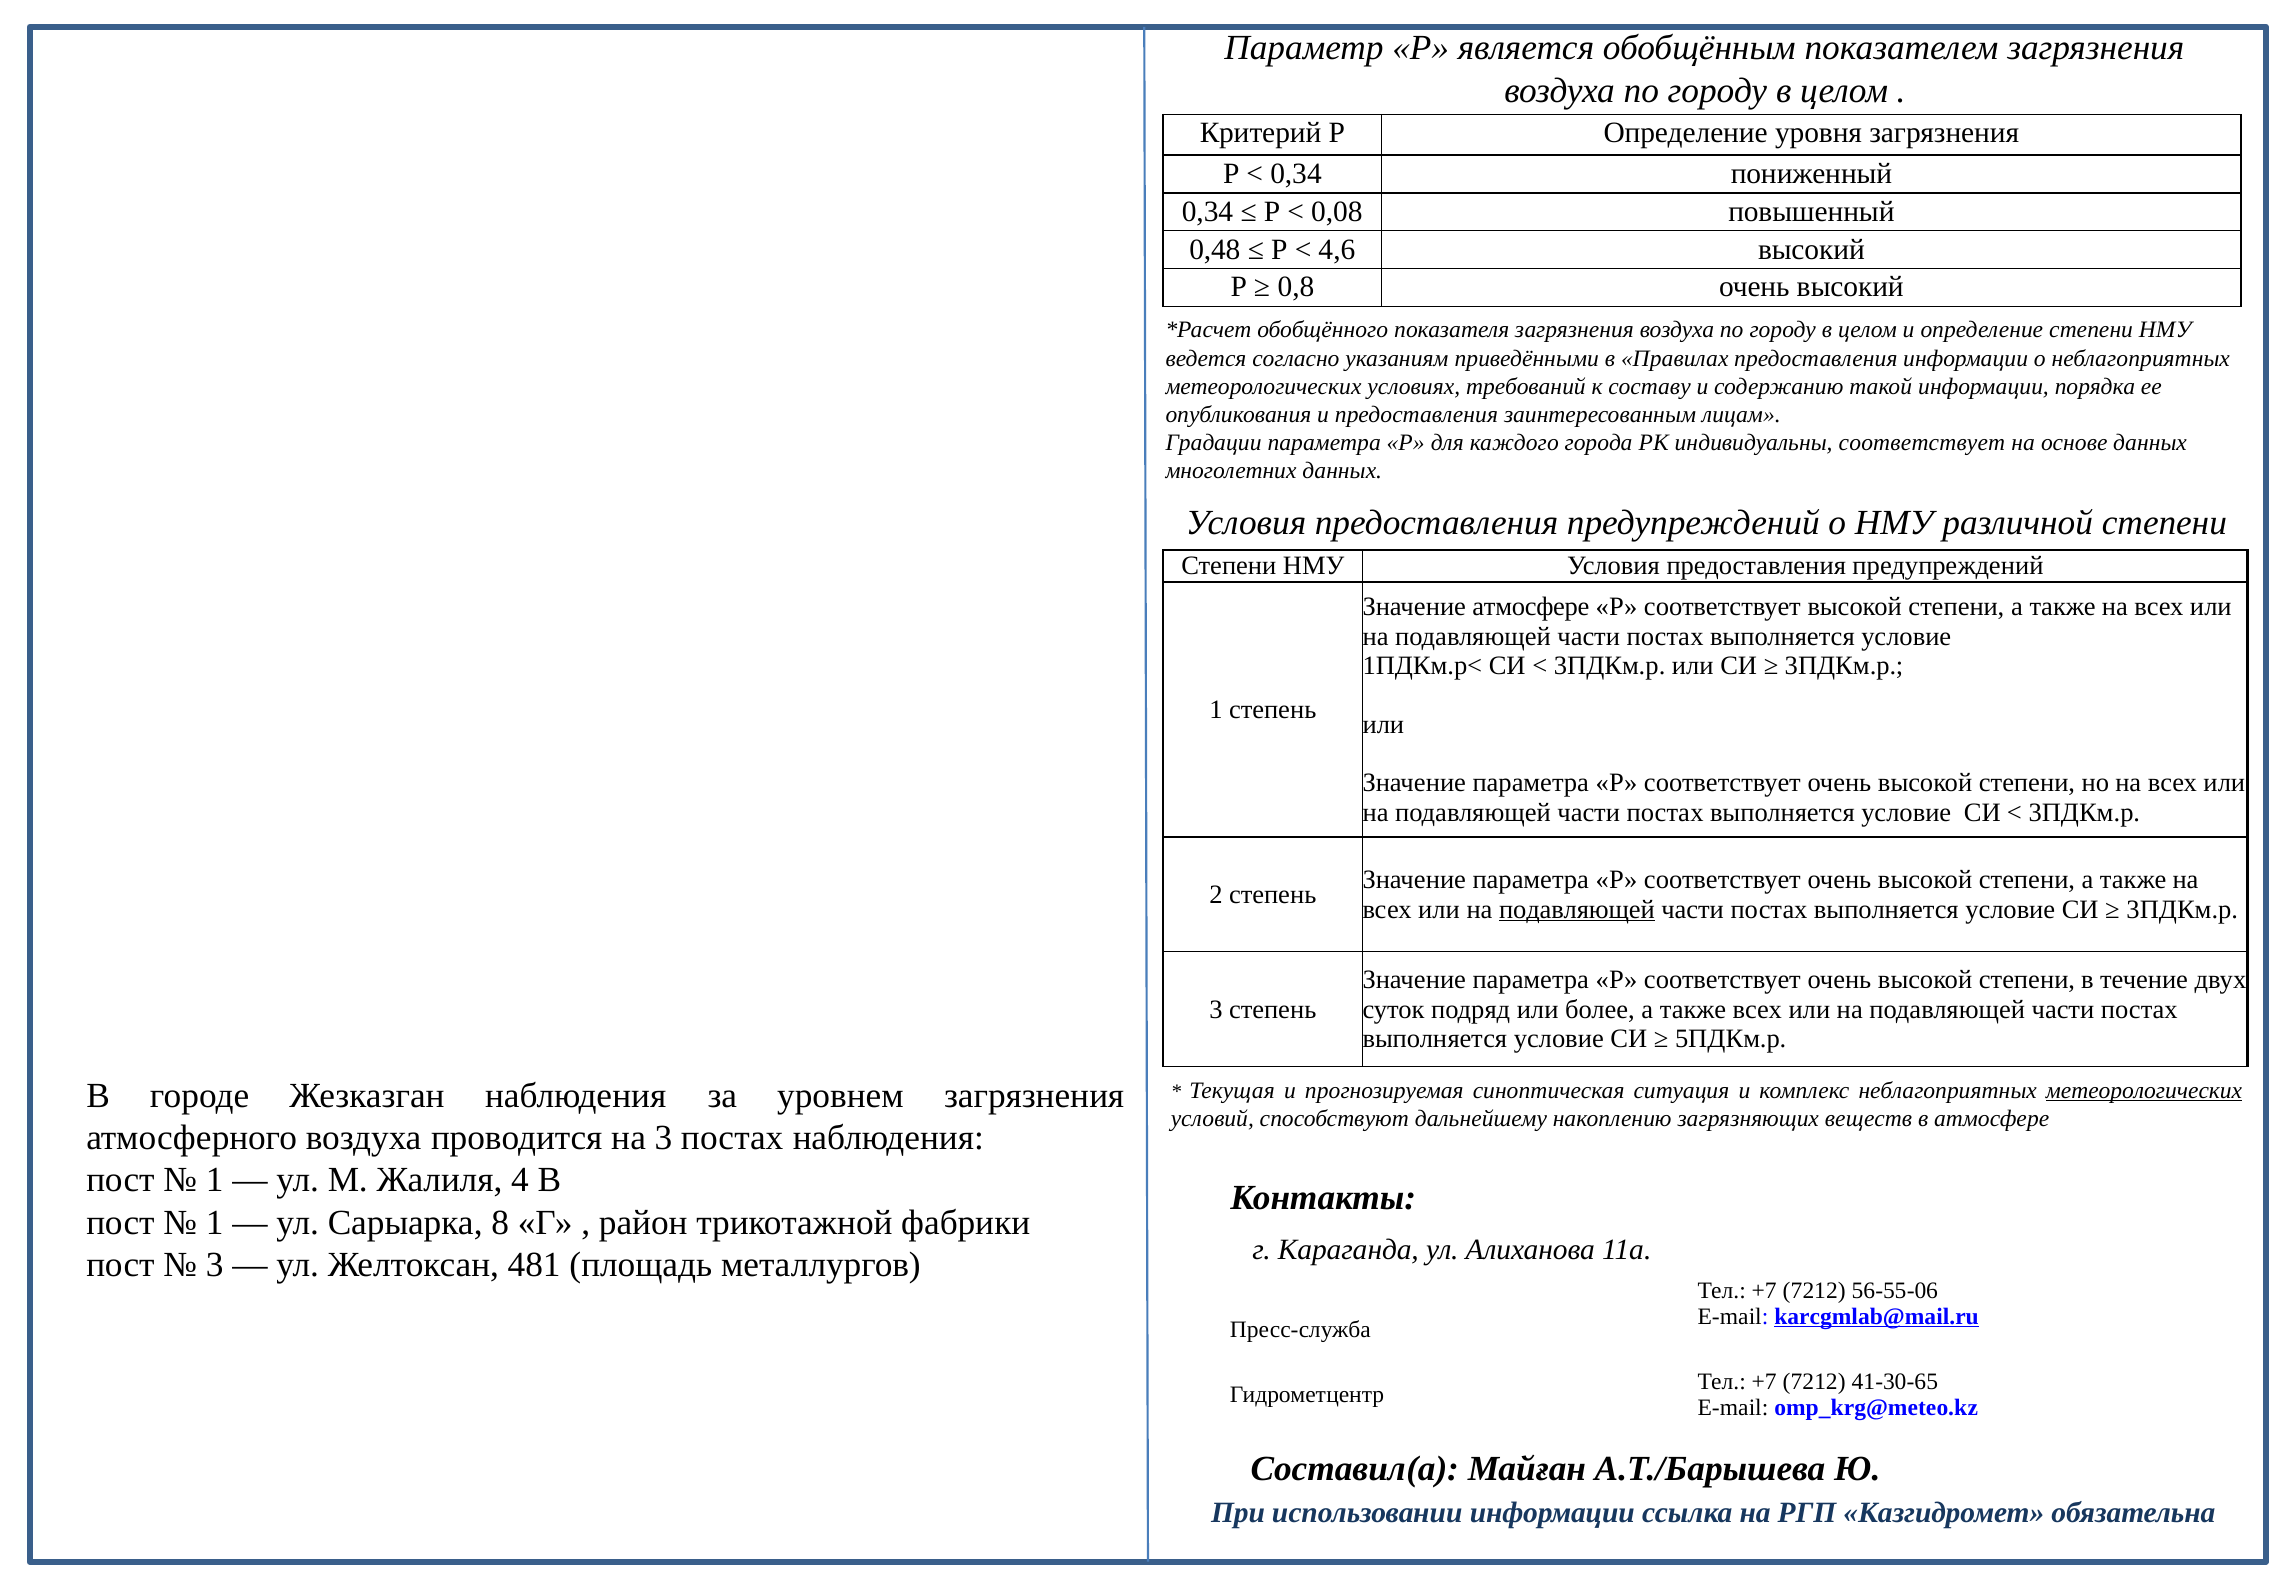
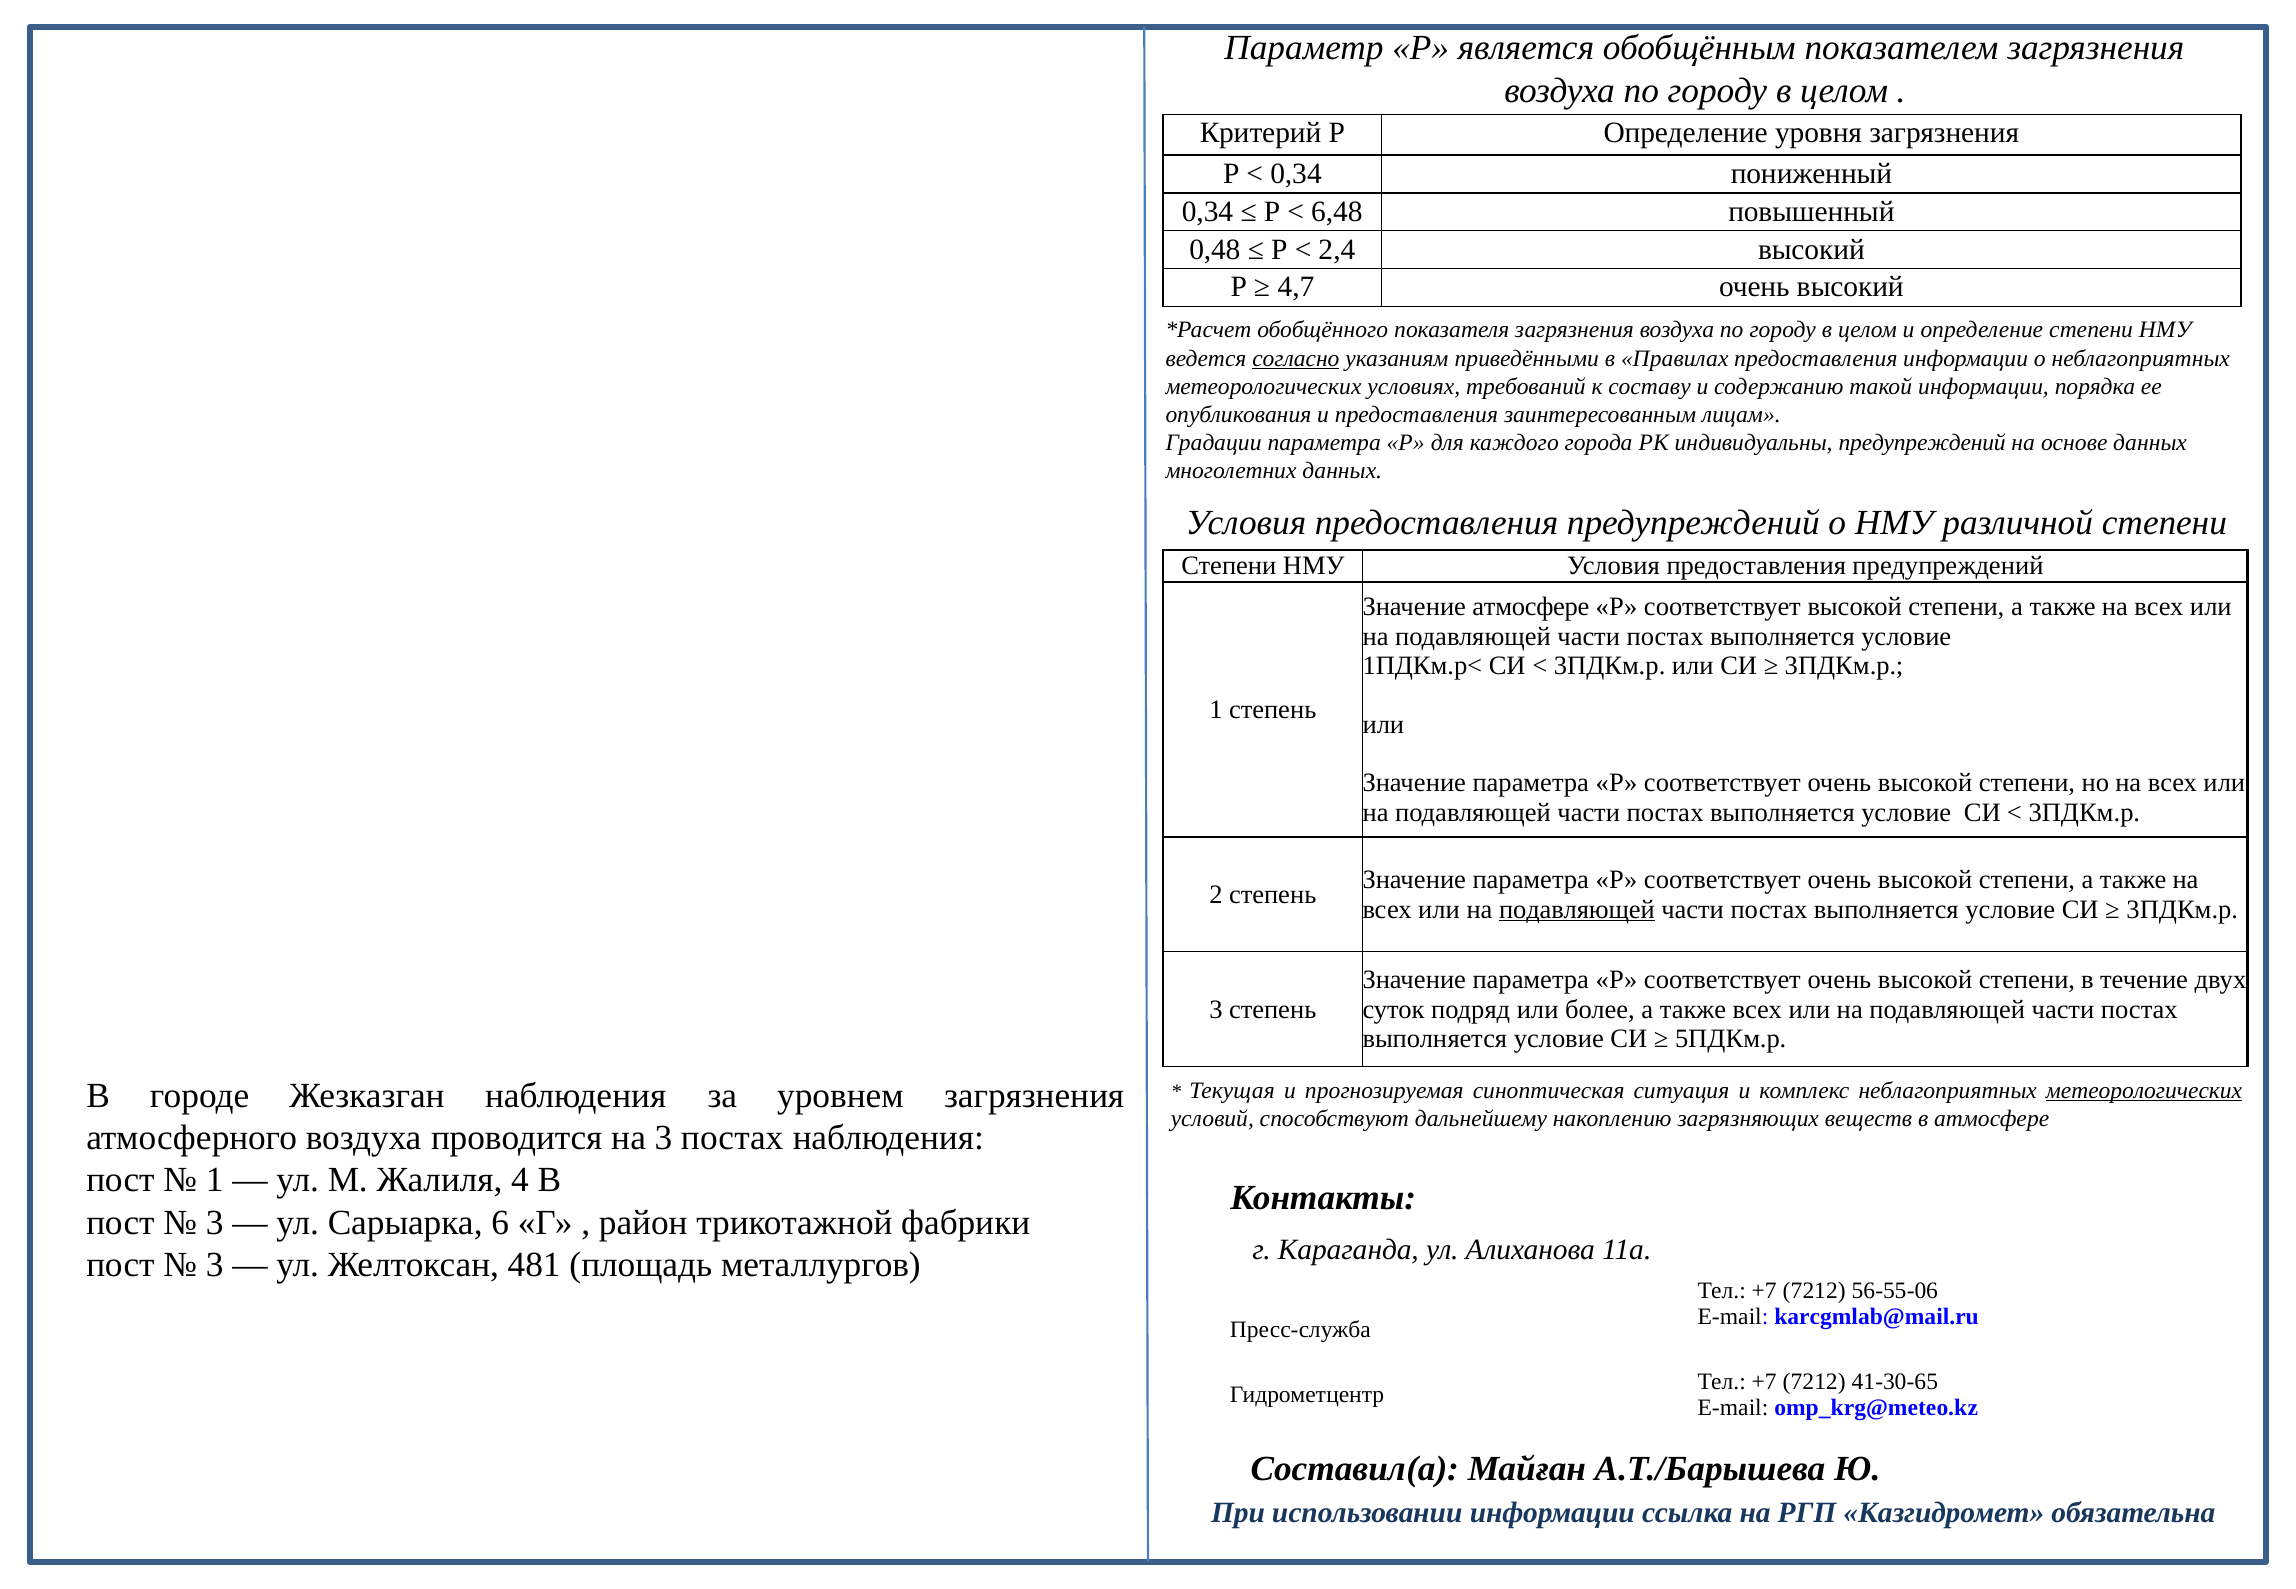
0,08: 0,08 -> 6,48 (1337, 212)
4,6: 4,6 -> 2,4 (1337, 249)
0,8: 0,8 -> 4,7 (1296, 287)
согласно underline: none -> present (1296, 359)
индивидуальны соответствует: соответствует -> предупреждений (1922, 443)
1: 1 -> 3 (215, 1223)
8: 8 -> 6 (500, 1223)
karcgmlab@mail.ru underline: present -> none (1877, 1317)
